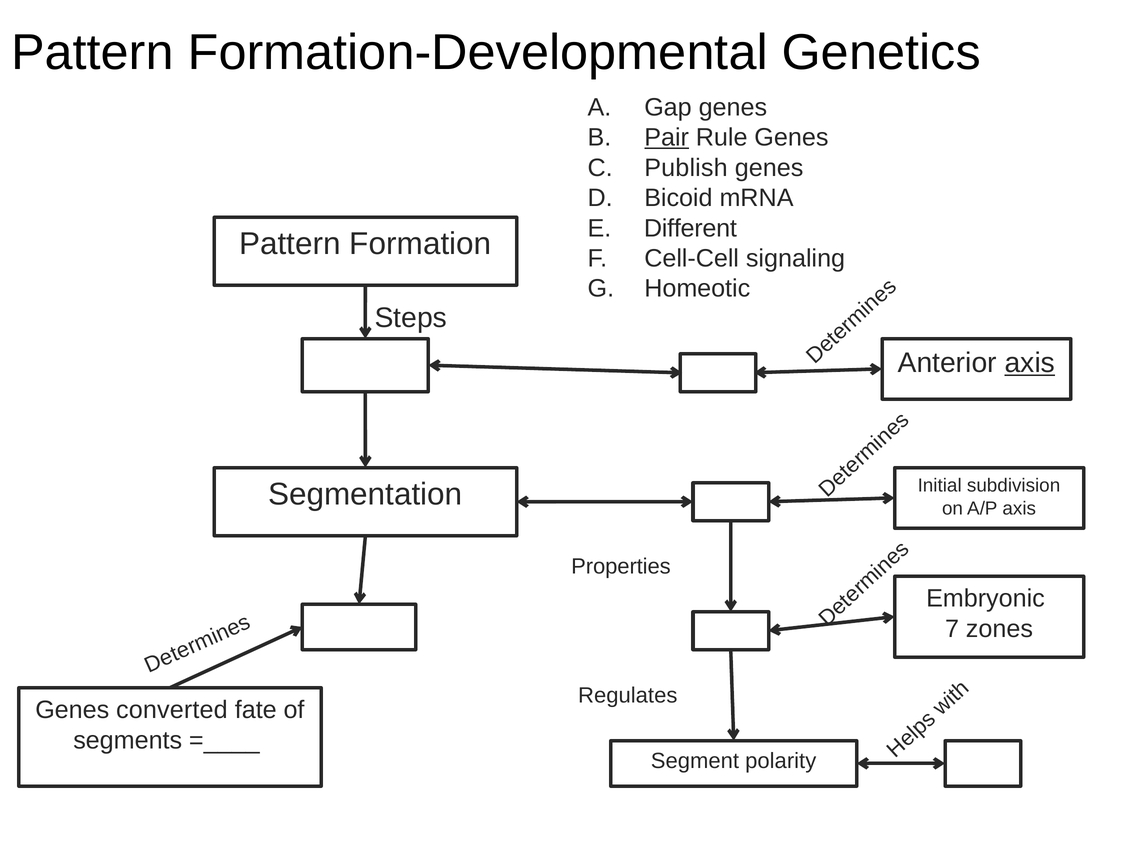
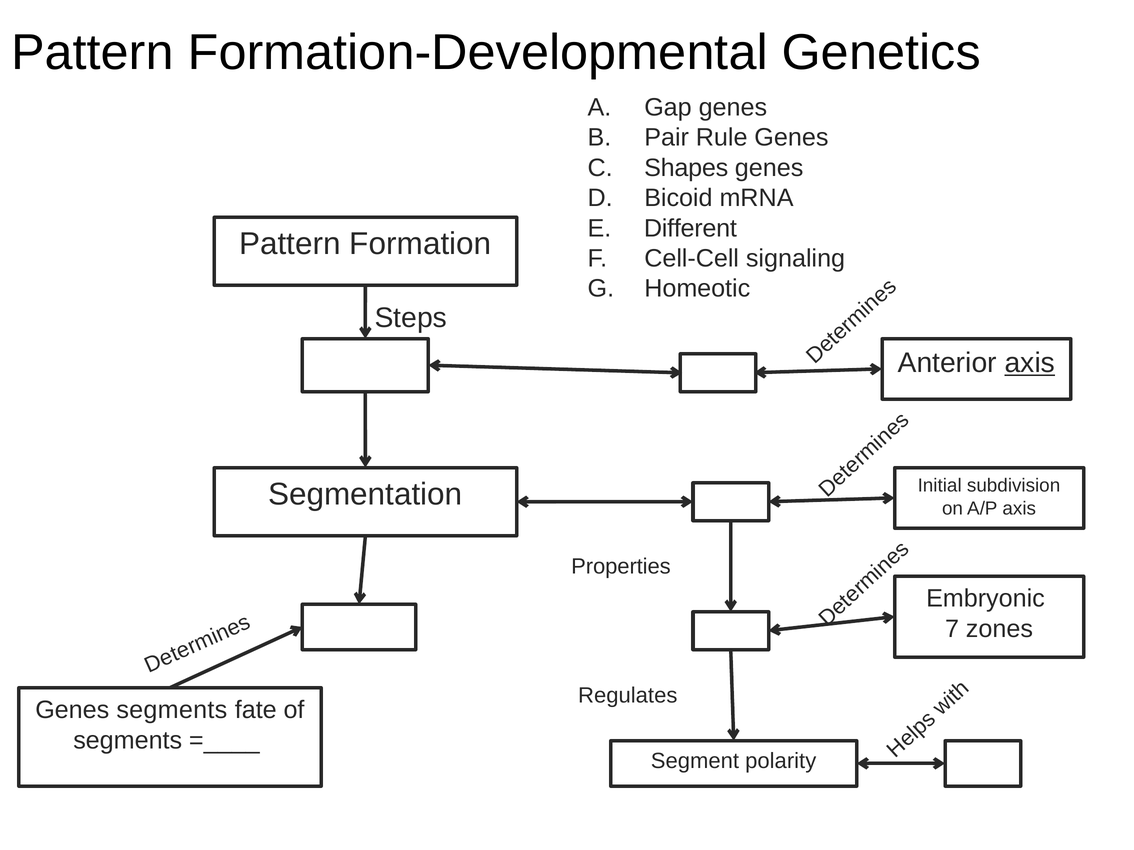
Pair underline: present -> none (667, 138)
Publish: Publish -> Shapes (686, 168)
Genes converted: converted -> segments (172, 711)
